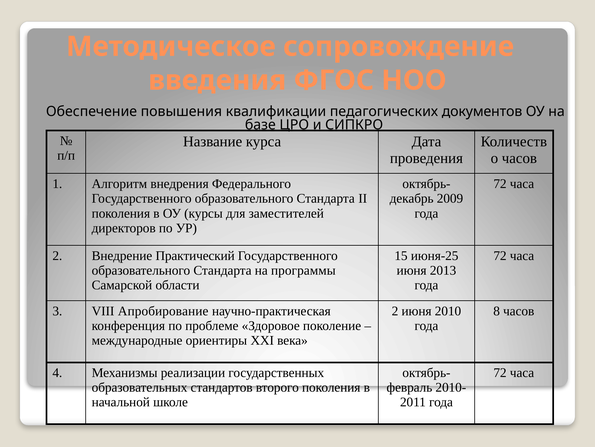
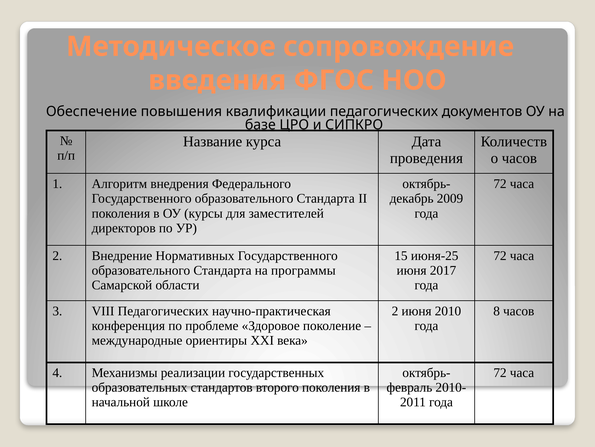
Практический: Практический -> Нормативных (195, 255)
2013: 2013 -> 2017 (443, 270)
VIII Апробирование: Апробирование -> Педагогических (163, 311)
